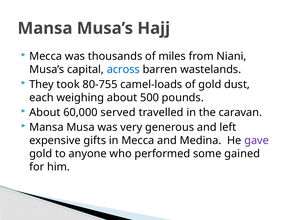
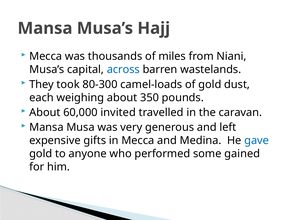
80-755: 80-755 -> 80-300 (100, 84)
500: 500 -> 350 (150, 97)
served: served -> invited (118, 112)
gave colour: purple -> blue (257, 140)
